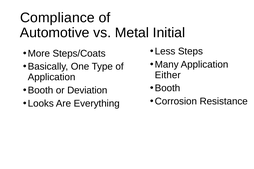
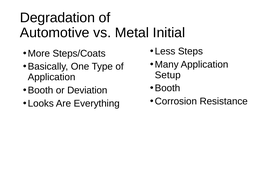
Compliance: Compliance -> Degradation (57, 18)
Either: Either -> Setup (168, 75)
